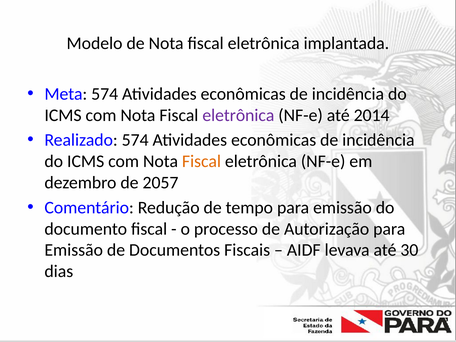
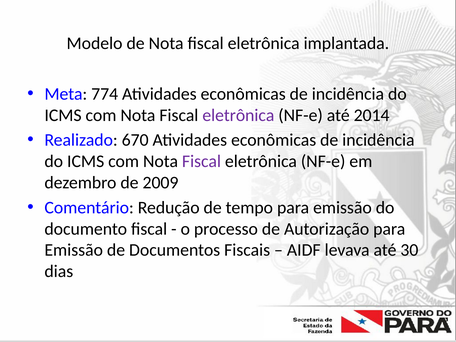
Meta 574: 574 -> 774 (105, 94)
Realizado 574: 574 -> 670 (135, 140)
Fiscal colour: orange -> purple (201, 161)
2057: 2057 -> 2009 (160, 183)
